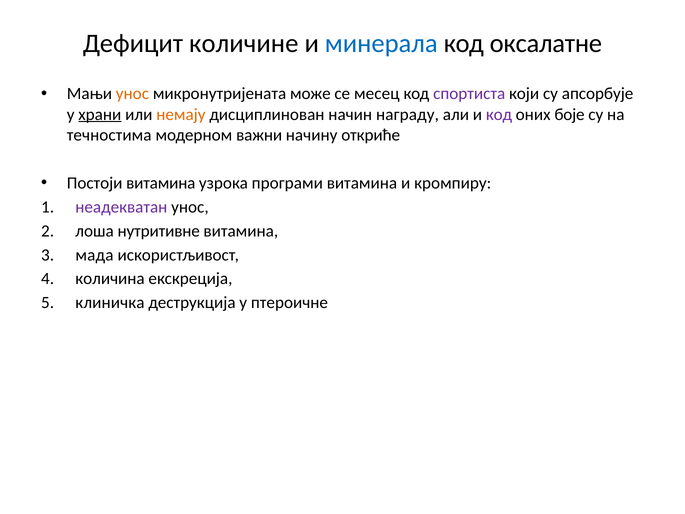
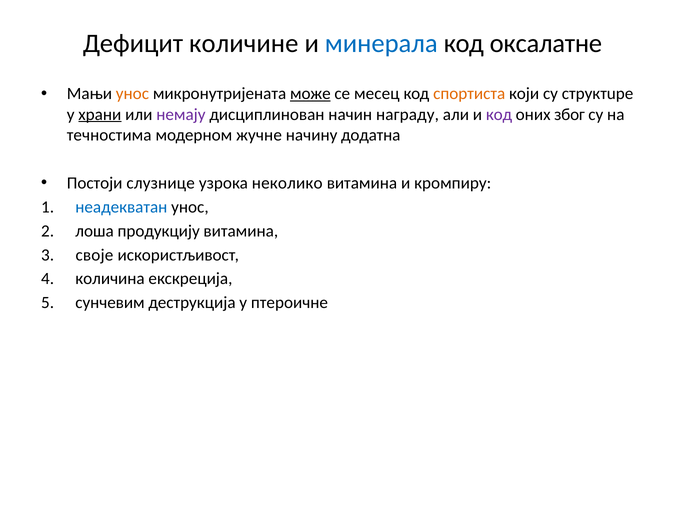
може underline: none -> present (310, 94)
спортиста colour: purple -> orange (469, 94)
aпсорбује: aпсорбује -> структuре (598, 94)
немају colour: orange -> purple (181, 114)
боје: боје -> због (570, 114)
важни: важни -> жучне (259, 135)
откриће: откриће -> додатна (371, 135)
Постоји витамина: витамина -> слузнице (161, 183)
програми: програми -> неколико (287, 183)
неадекватан colour: purple -> blue (121, 207)
нутритивне: нутритивне -> продукцију (159, 231)
мада: мада -> своје (94, 255)
клиничка: клиничка -> сунчевим (110, 303)
